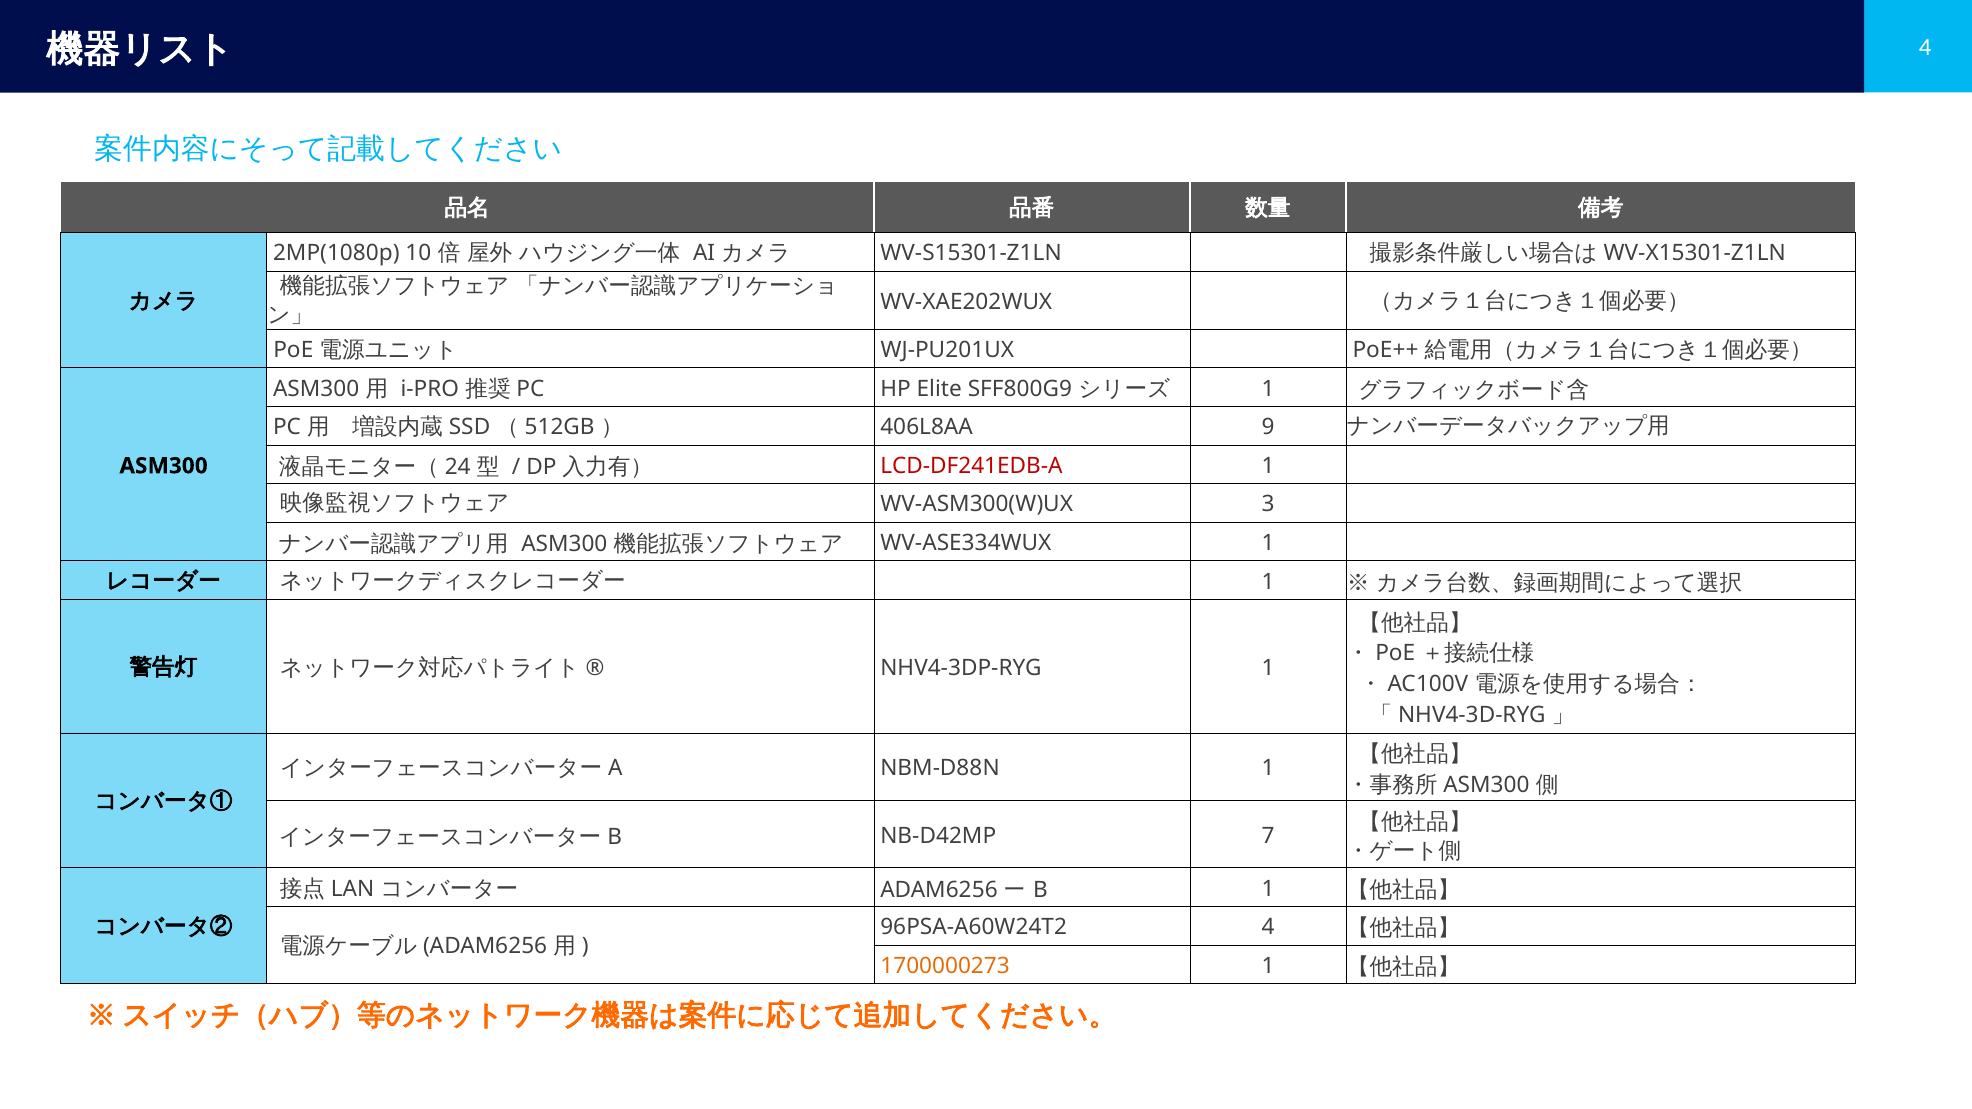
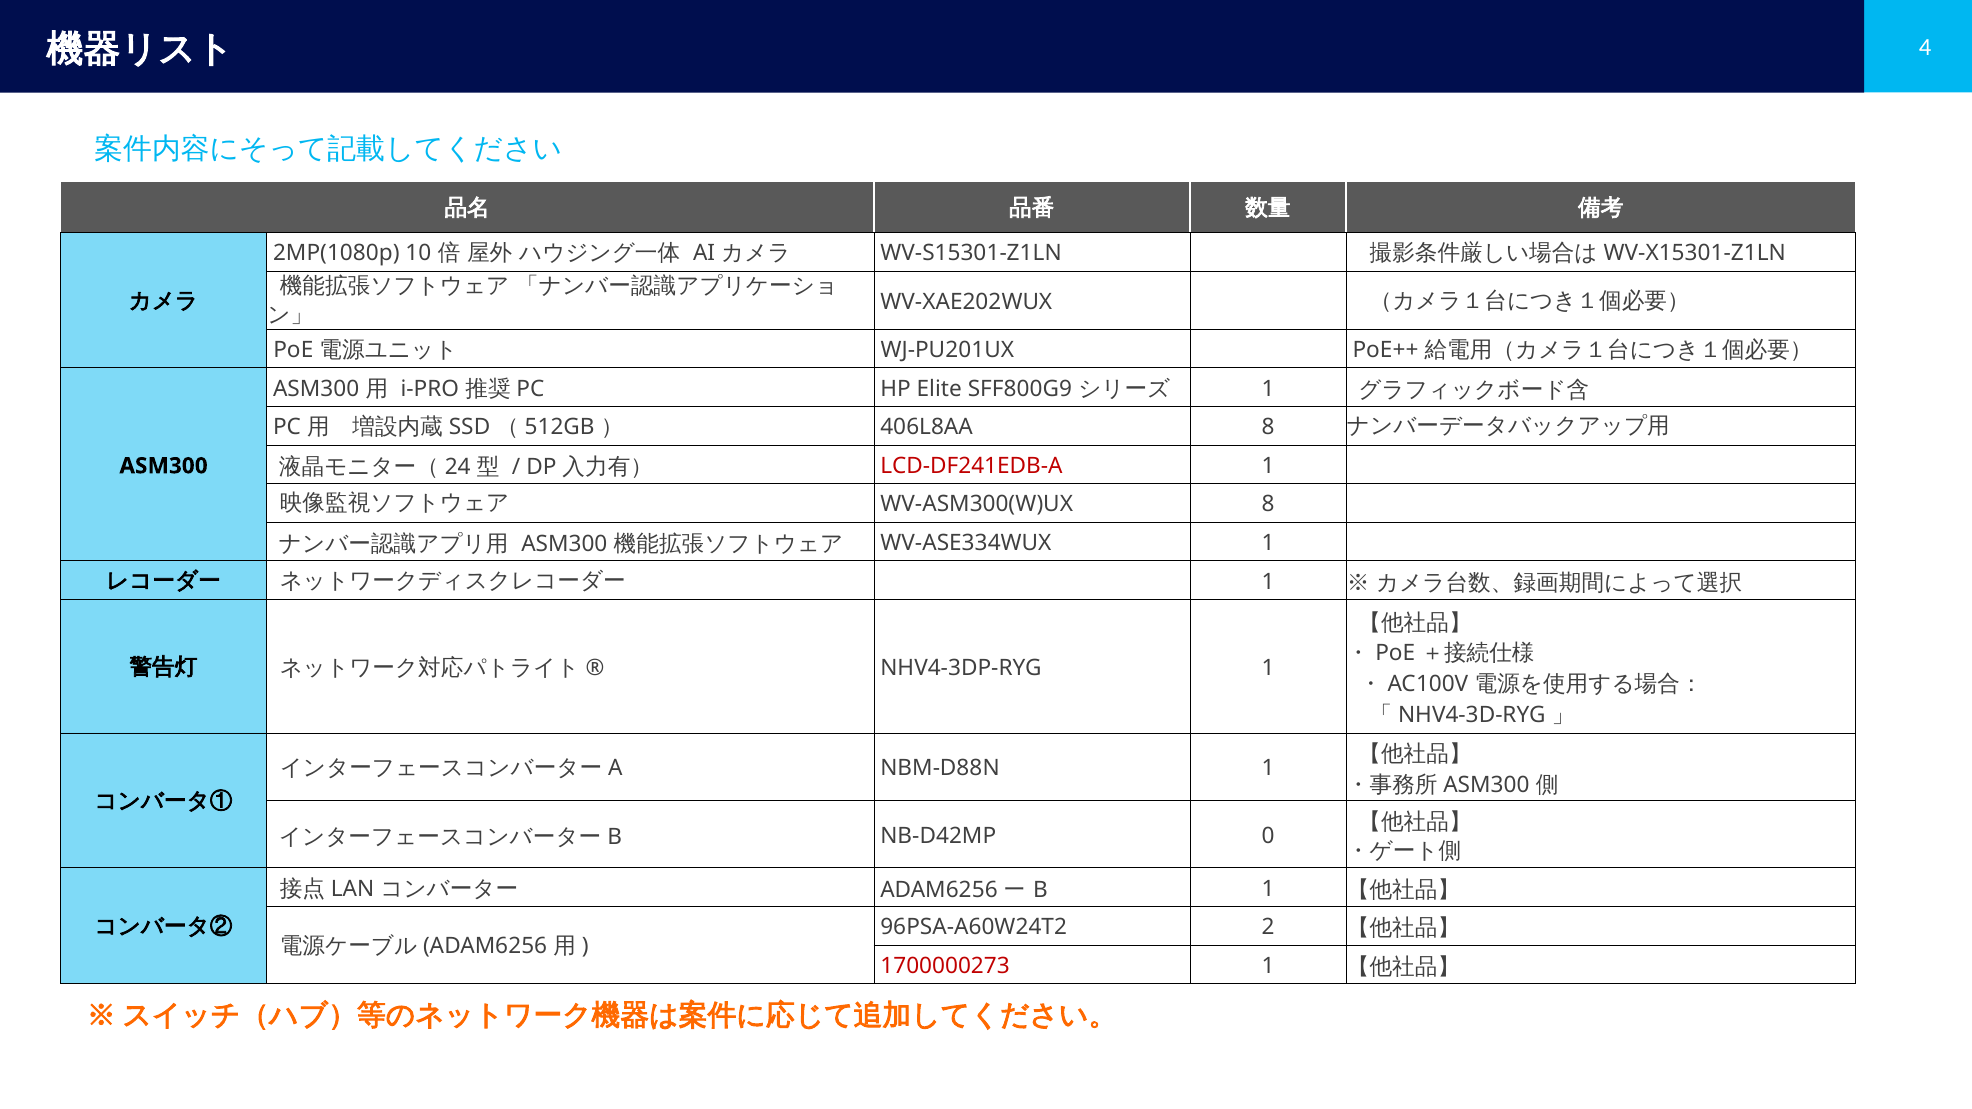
406L8AA 9: 9 -> 8 (1268, 427)
WV-ASM300(W)UX 3: 3 -> 8 (1268, 505)
7: 7 -> 0 (1268, 836)
96PSA-A60W24T2 4: 4 -> 2 (1268, 927)
1700000273 colour: orange -> red (945, 966)
